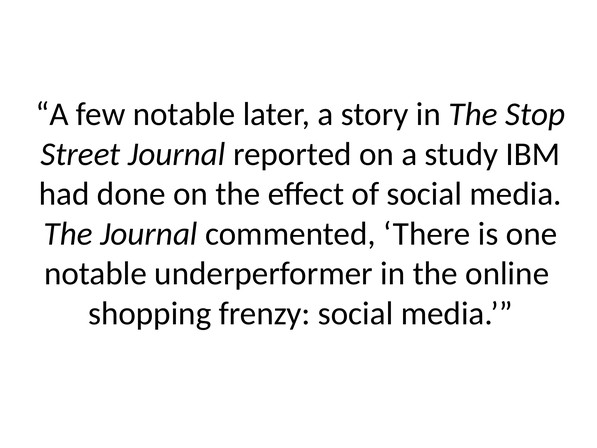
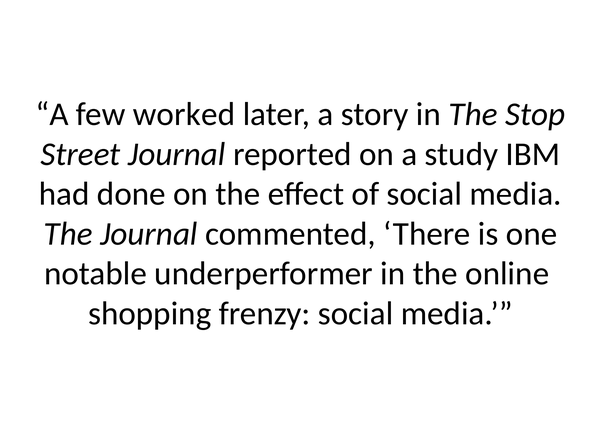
few notable: notable -> worked (184, 114)
